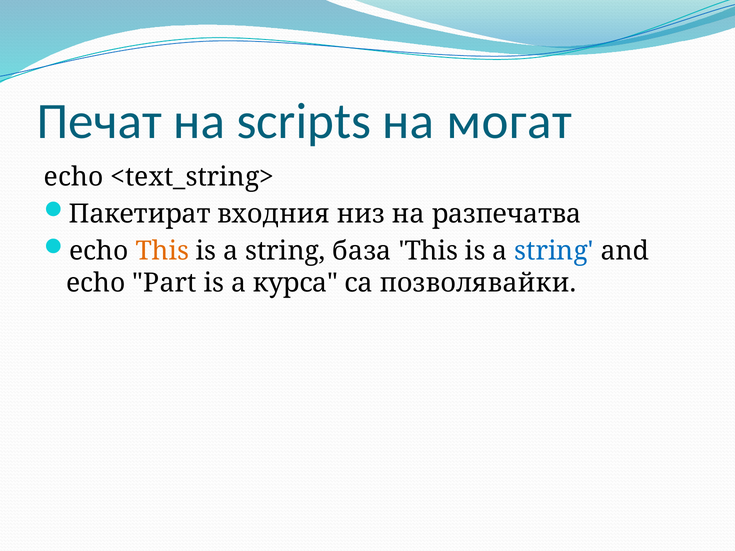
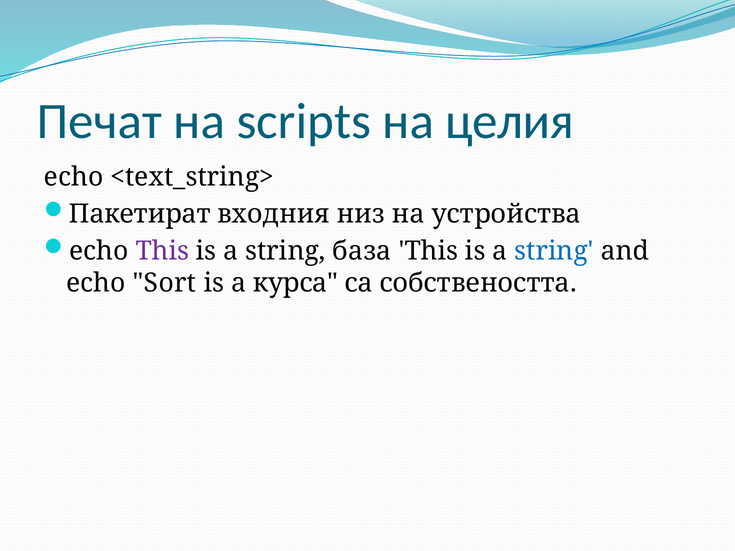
могат: могат -> целия (510, 121)
разпечатва: разпечатва -> устройства (506, 214)
This colour: orange -> purple (162, 251)
Part: Part -> Sort (164, 283)
позволявайки: позволявайки -> собствеността (478, 283)
